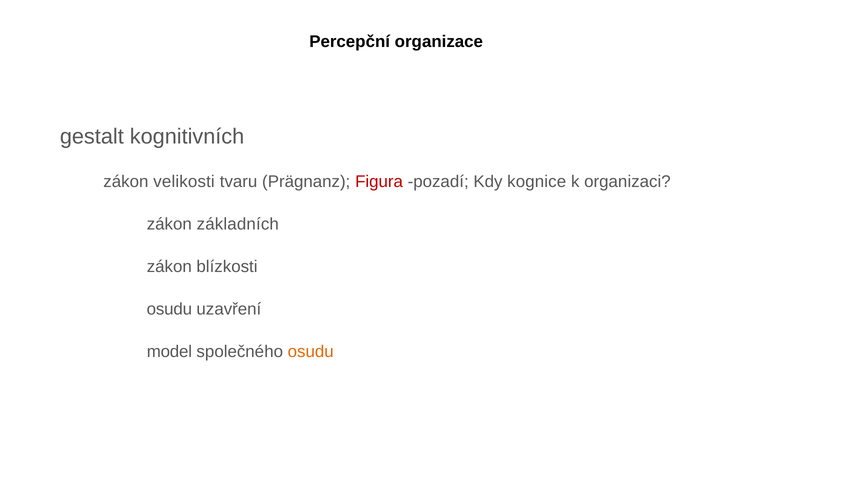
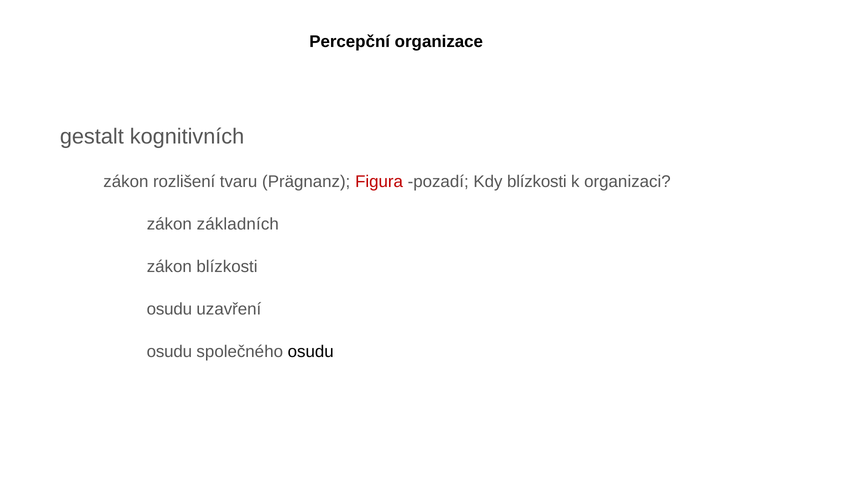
velikosti: velikosti -> rozlišení (184, 182)
Kdy kognice: kognice -> blízkosti (537, 182)
model: model -> osudu (169, 352)
osudu colour: orange -> black (311, 352)
